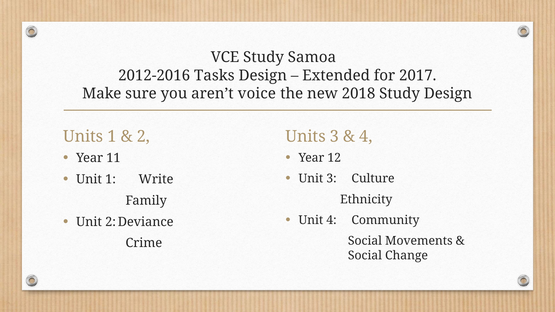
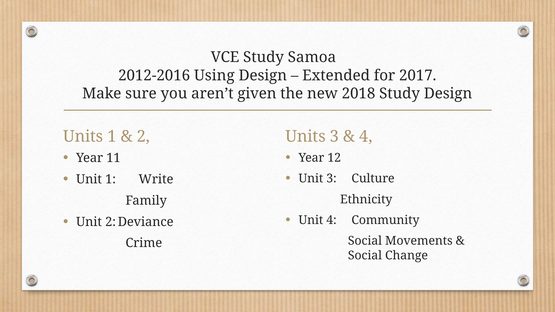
Tasks: Tasks -> Using (214, 75)
voice: voice -> given (257, 93)
